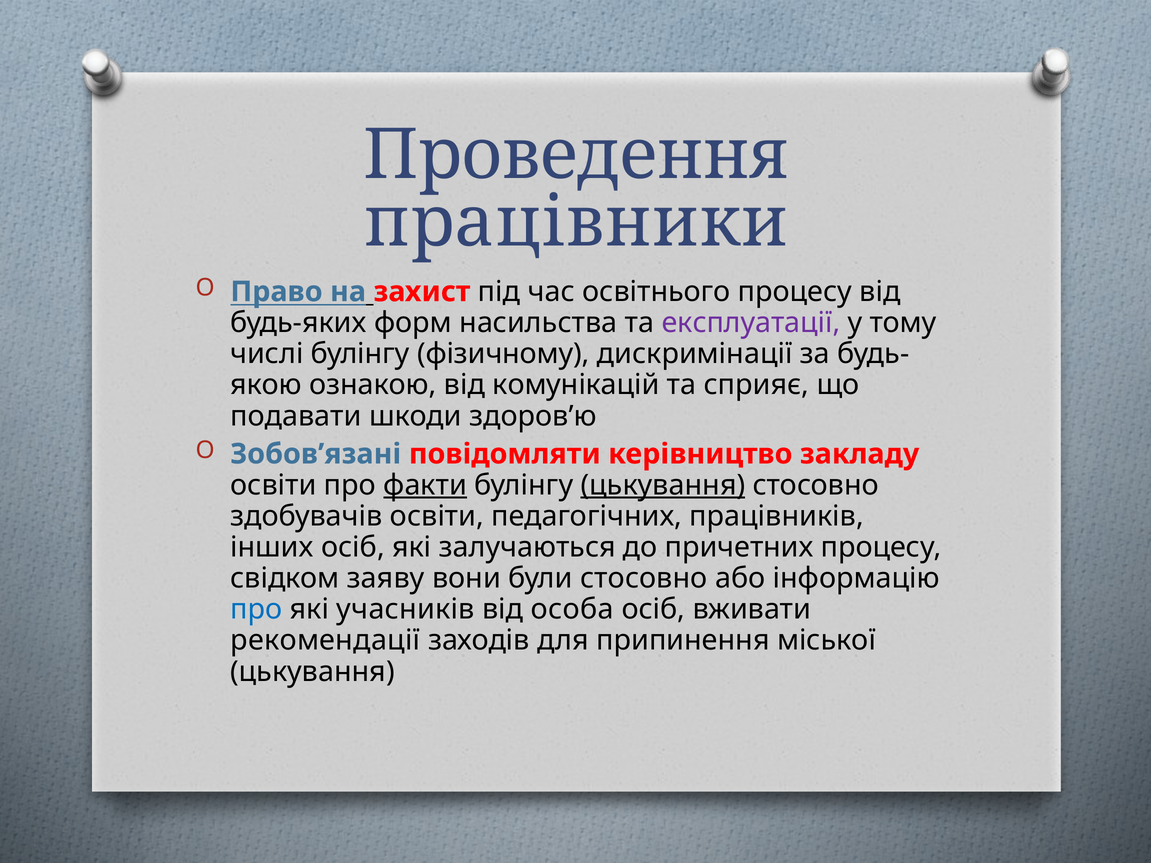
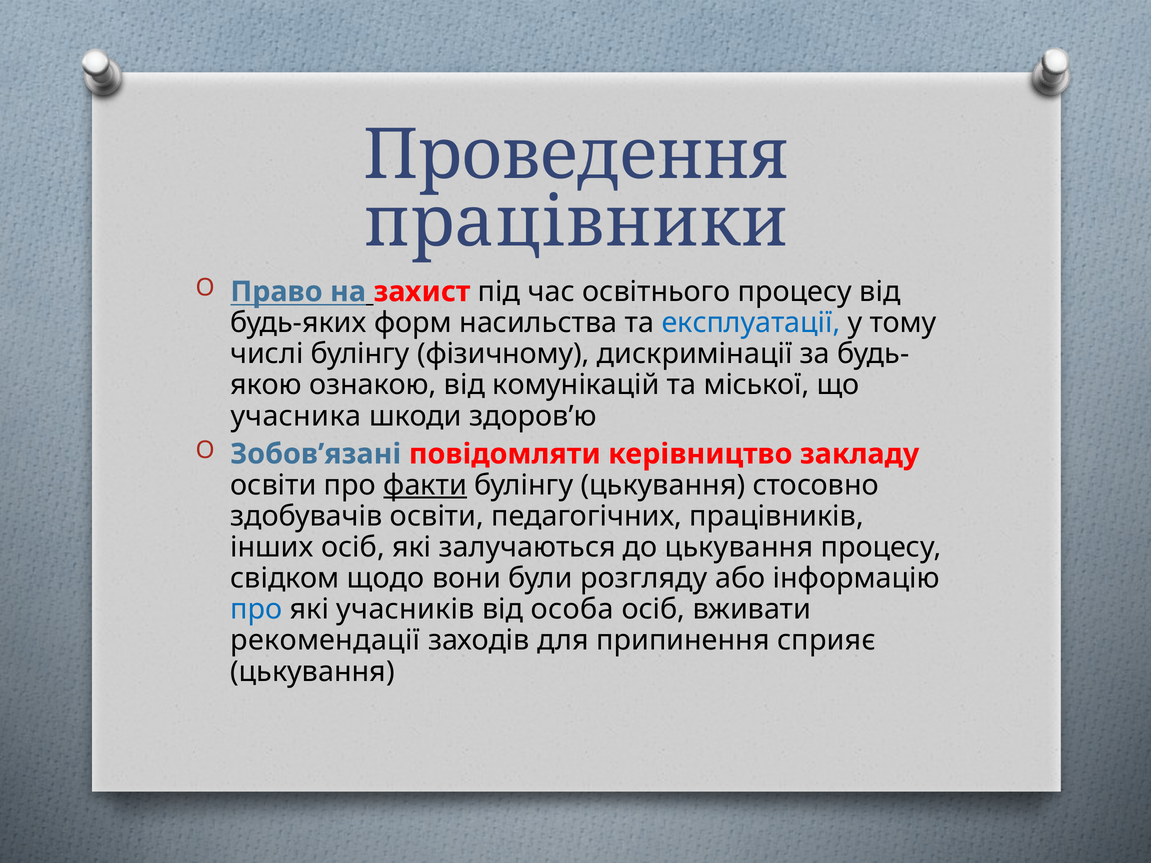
експлуатації colour: purple -> blue (751, 323)
сприяє: сприяє -> міської (757, 385)
подавати: подавати -> учасника (296, 416)
цькування underline: present -> none (663, 485)
до причетних: причетних -> цькування (739, 547)
заяву: заяву -> щодо (386, 578)
були стосовно: стосовно -> розгляду (644, 578)
міської: міської -> сприяє (826, 641)
